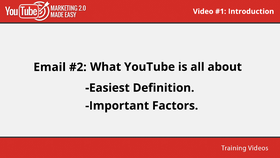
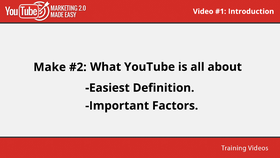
Email: Email -> Make (50, 67)
